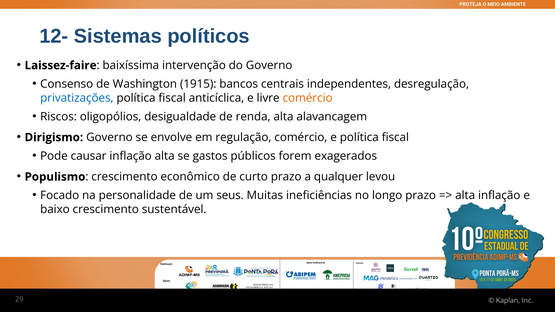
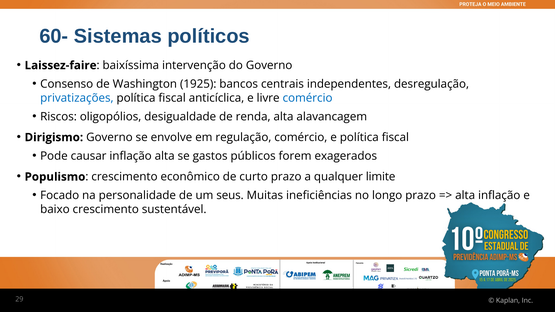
12-: 12- -> 60- (54, 36)
1915: 1915 -> 1925 (198, 84)
comércio colour: orange -> blue (308, 98)
levou: levou -> limite (381, 177)
